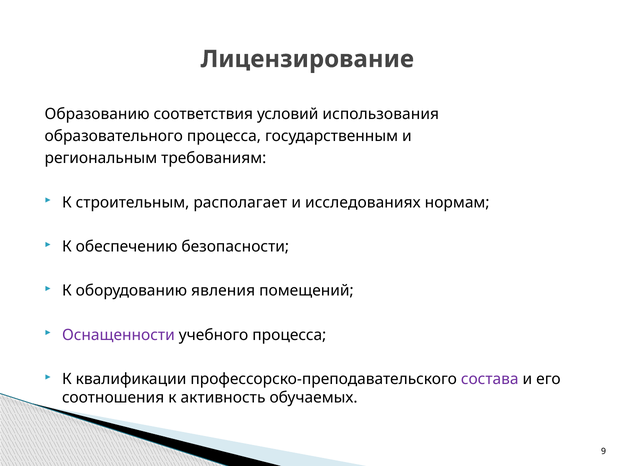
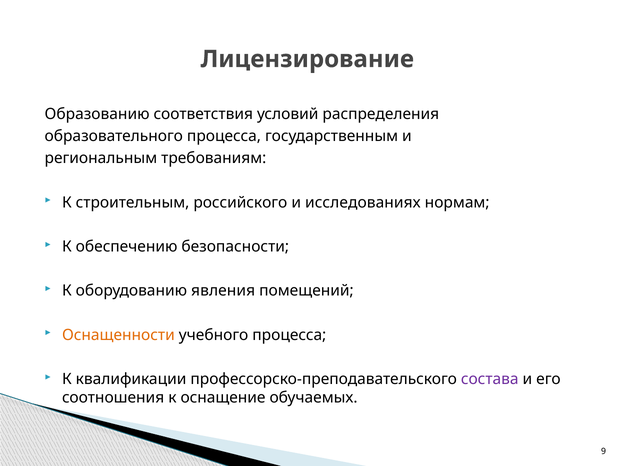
использования: использования -> распределения (381, 114)
располагает: располагает -> российского (240, 202)
Оснащенности colour: purple -> orange (118, 335)
активность: активность -> оснащение (223, 398)
